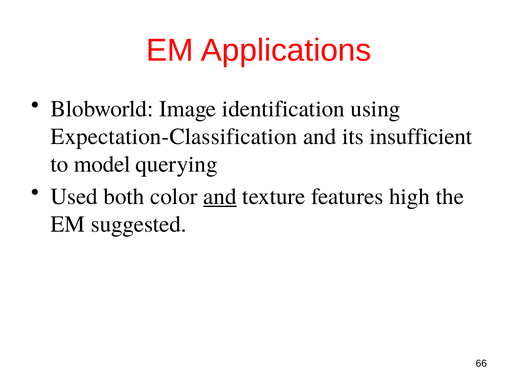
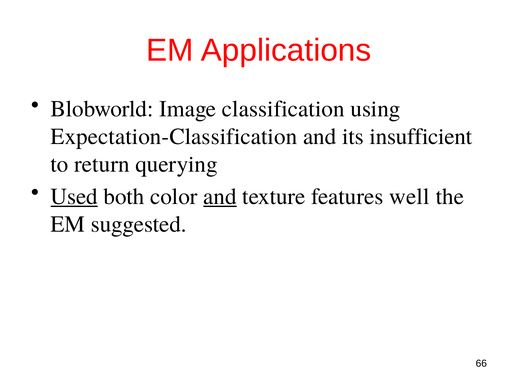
identification: identification -> classification (283, 109)
model: model -> return (102, 164)
Used underline: none -> present (74, 196)
high: high -> well (409, 196)
